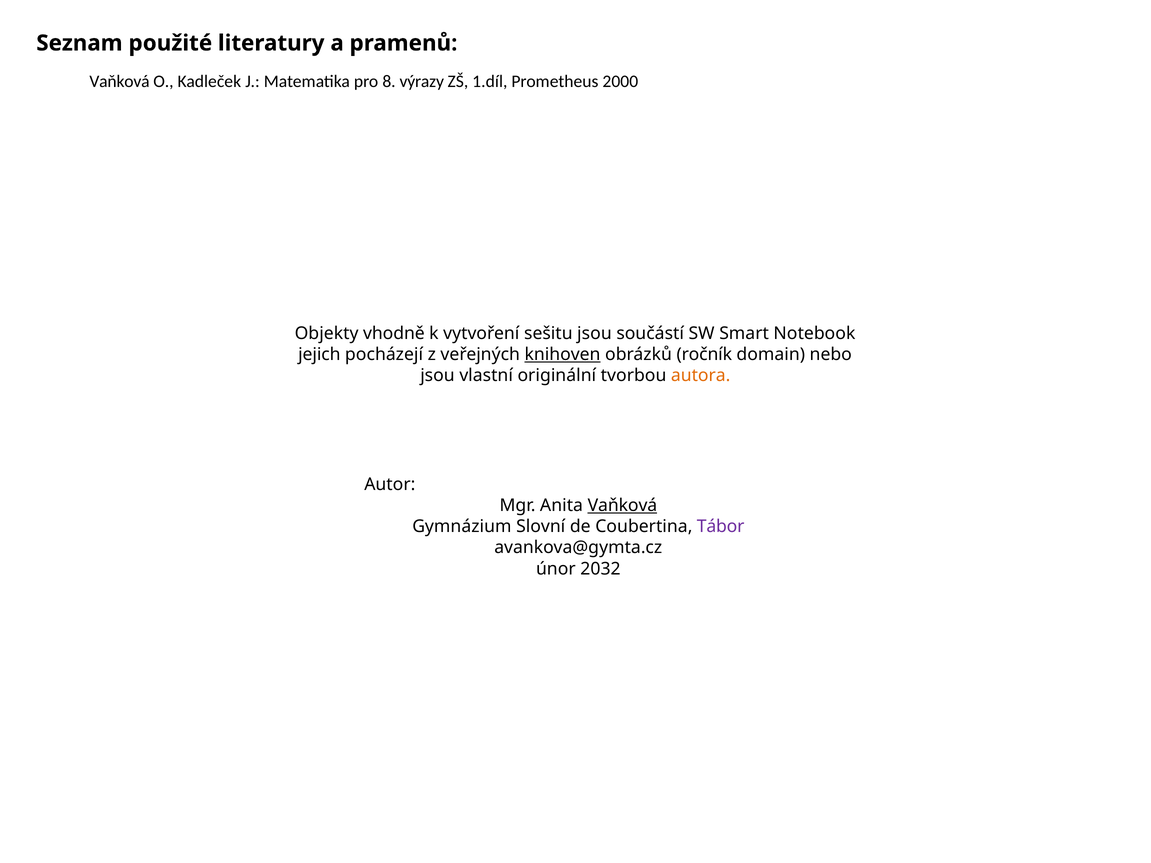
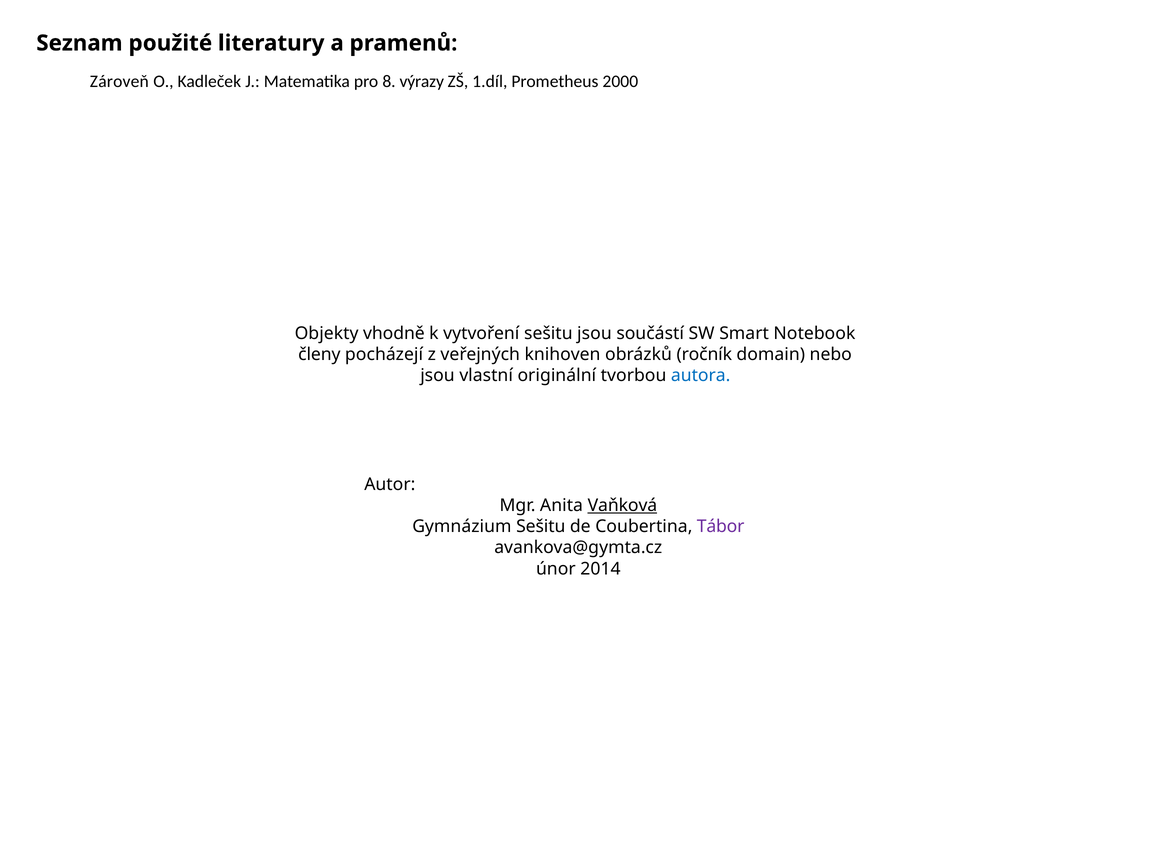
Vaňková: Vaňková -> Zároveň (119, 82)
jejich: jejich -> členy (319, 355)
knihoven underline: present -> none (563, 355)
autora colour: orange -> blue (701, 376)
Gymnázium Slovní: Slovní -> Sešitu (541, 527)
2032: 2032 -> 2014 (601, 569)
